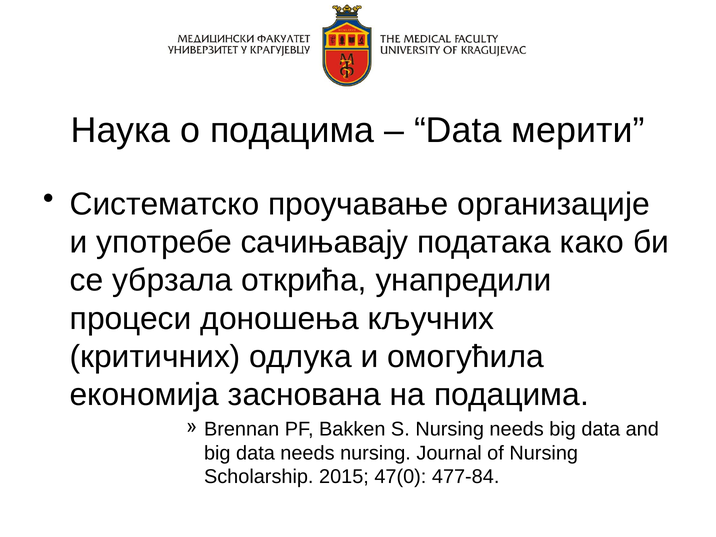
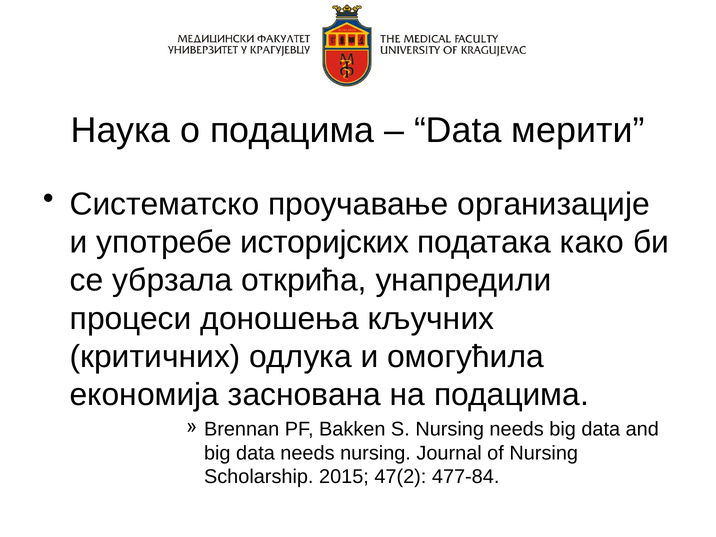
сачињавају: сачињавају -> историјских (325, 242)
47(0: 47(0 -> 47(2 (400, 477)
